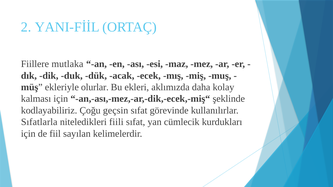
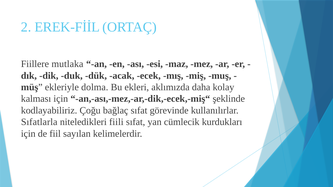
YANI-FİİL: YANI-FİİL -> EREK-FİİL (67, 27)
olurlar: olurlar -> dolma (95, 87)
geçsin: geçsin -> bağlaç (116, 111)
